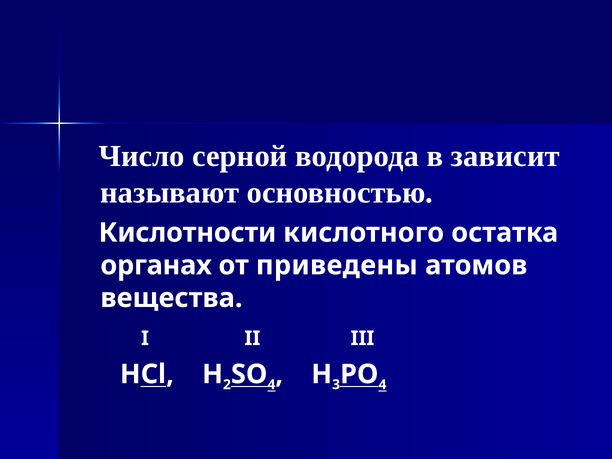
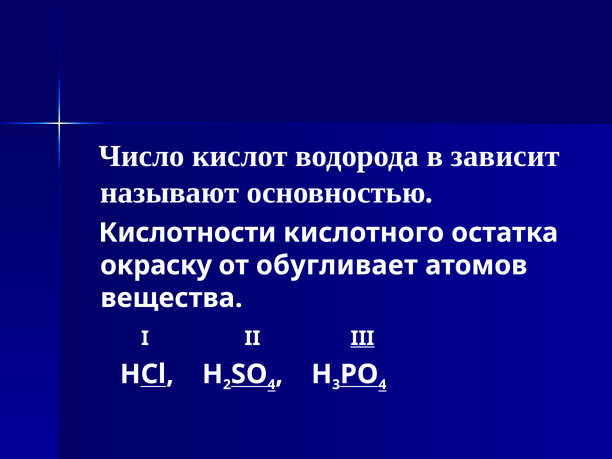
серной: серной -> кислот (240, 156)
органах: органах -> окраску (156, 265)
приведены: приведены -> обугливает (337, 265)
III underline: none -> present (362, 338)
